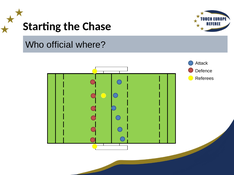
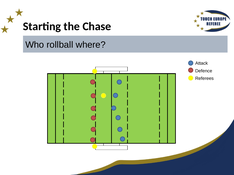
official: official -> rollball (60, 45)
